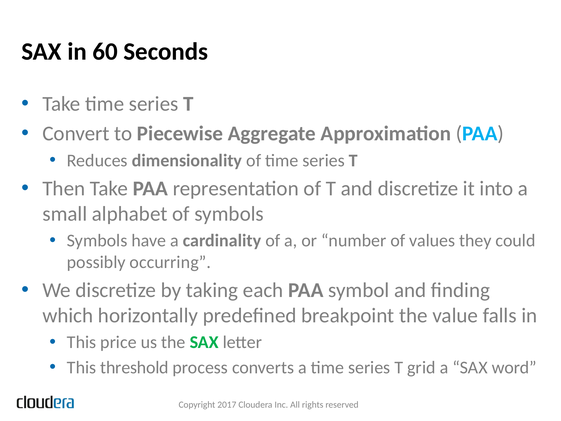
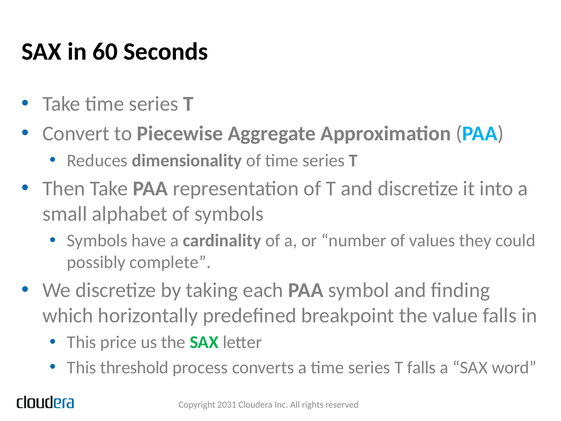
occurring: occurring -> complete (170, 262)
T grid: grid -> falls (421, 367)
2017: 2017 -> 2031 (227, 404)
